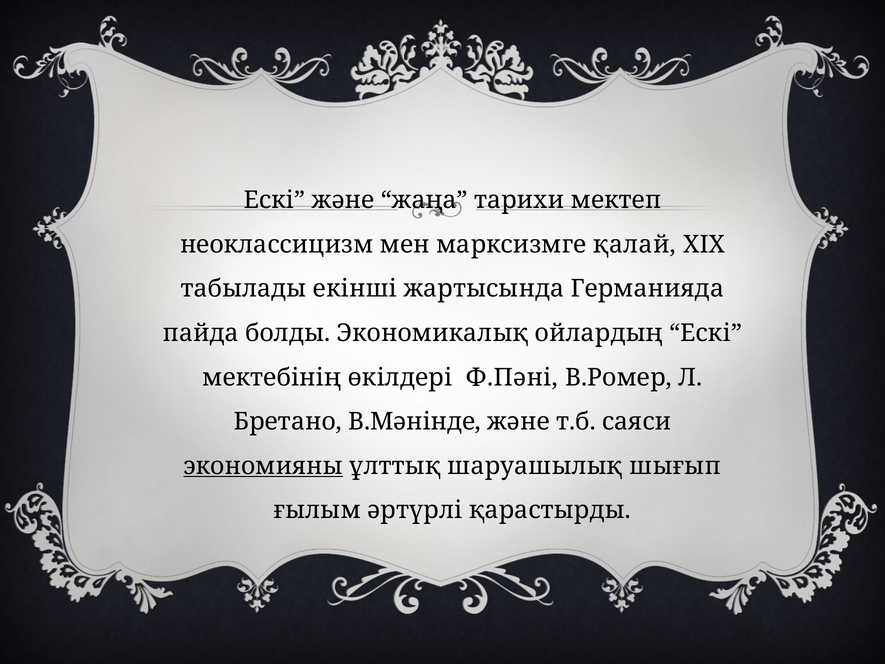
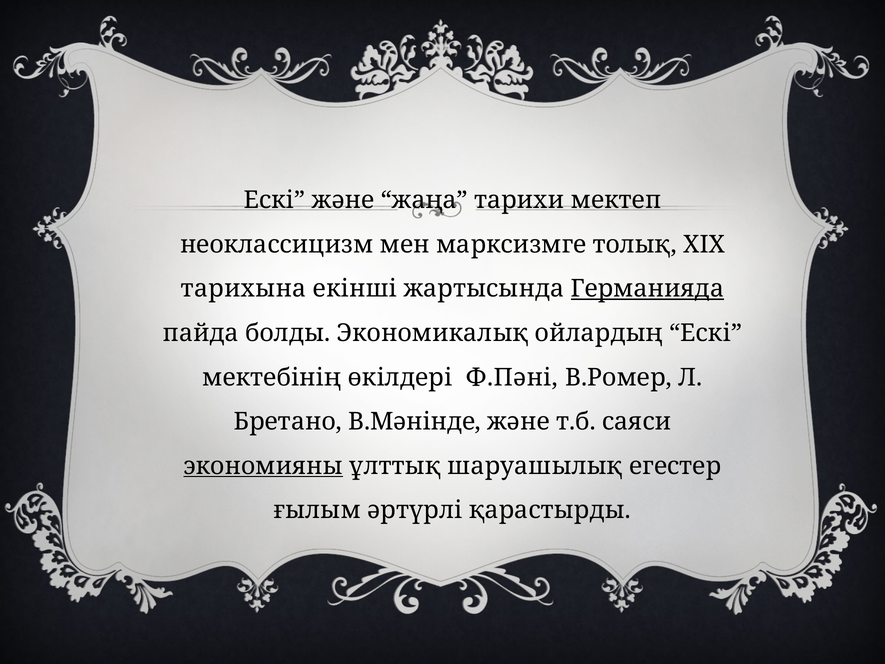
қалай: қалай -> толық (635, 244)
табылады: табылады -> тарихына (244, 289)
Германияда underline: none -> present (647, 289)
шығып: шығып -> егестер (675, 466)
